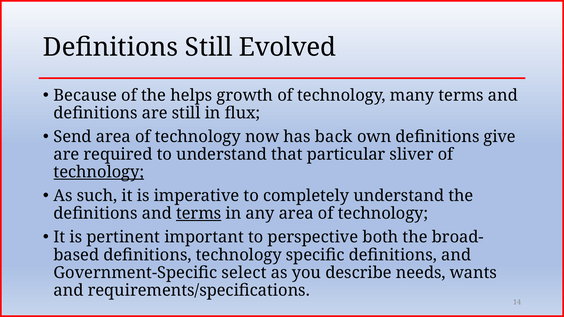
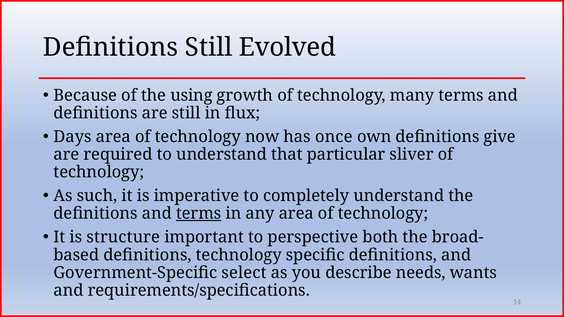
helps: helps -> using (191, 95)
Send: Send -> Days (73, 137)
back: back -> once (334, 137)
technology underline: present -> none (99, 172)
pertinent: pertinent -> structure (123, 237)
